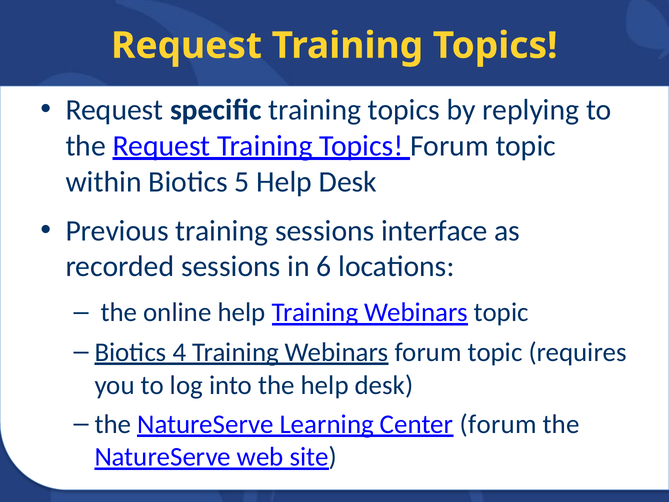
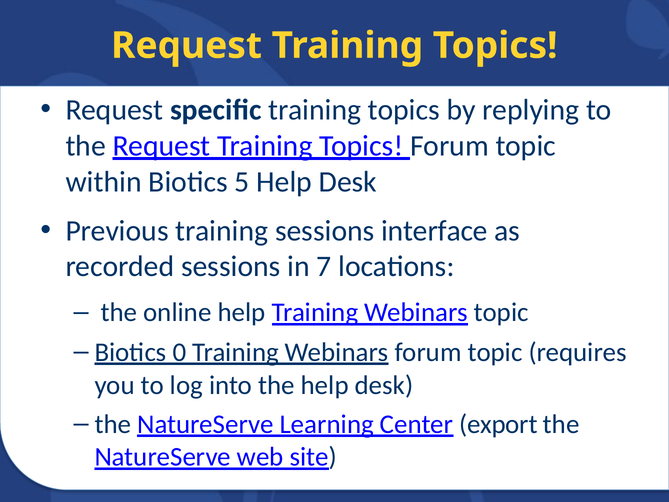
6: 6 -> 7 (324, 266)
4: 4 -> 0 (179, 352)
Center forum: forum -> export (498, 424)
